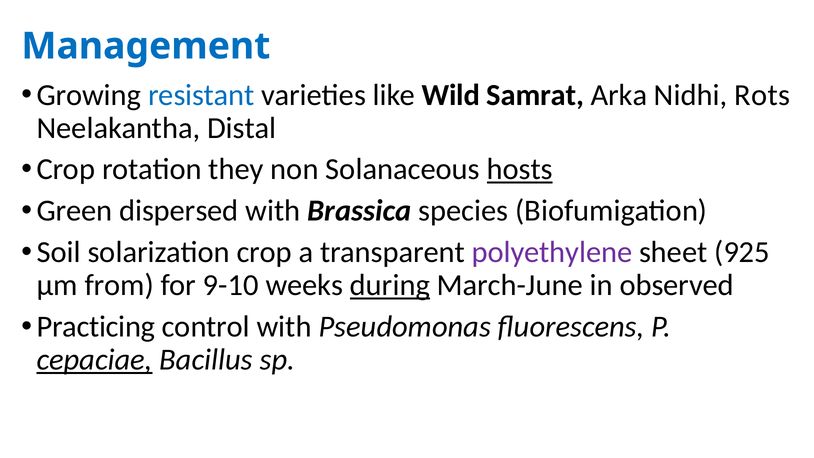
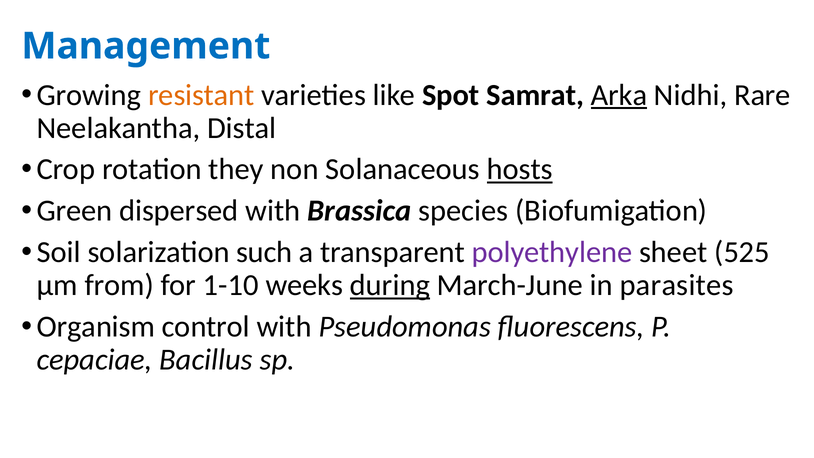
resistant colour: blue -> orange (201, 95)
Wild: Wild -> Spot (451, 95)
Arka underline: none -> present (619, 95)
Rots: Rots -> Rare (762, 95)
solarization crop: crop -> such (264, 252)
925: 925 -> 525 (742, 252)
9-10: 9-10 -> 1-10 (231, 285)
observed: observed -> parasites (677, 285)
Practicing: Practicing -> Organism (96, 327)
cepaciae underline: present -> none (95, 360)
